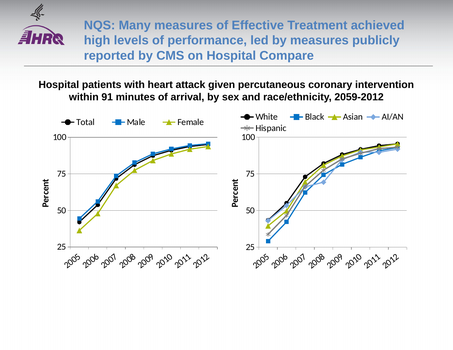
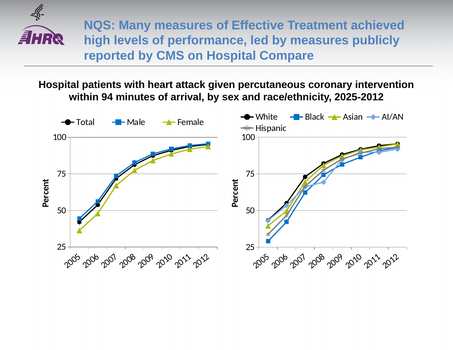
91: 91 -> 94 (107, 97)
2059-2012: 2059-2012 -> 2025-2012 (359, 97)
